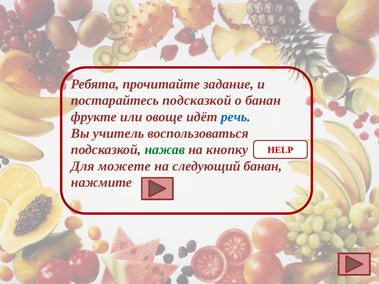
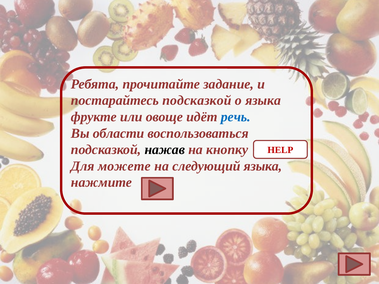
о банан: банан -> языка (263, 101)
учитель: учитель -> области (119, 133)
нажав colour: green -> black (165, 150)
следующий банан: банан -> языка (263, 166)
